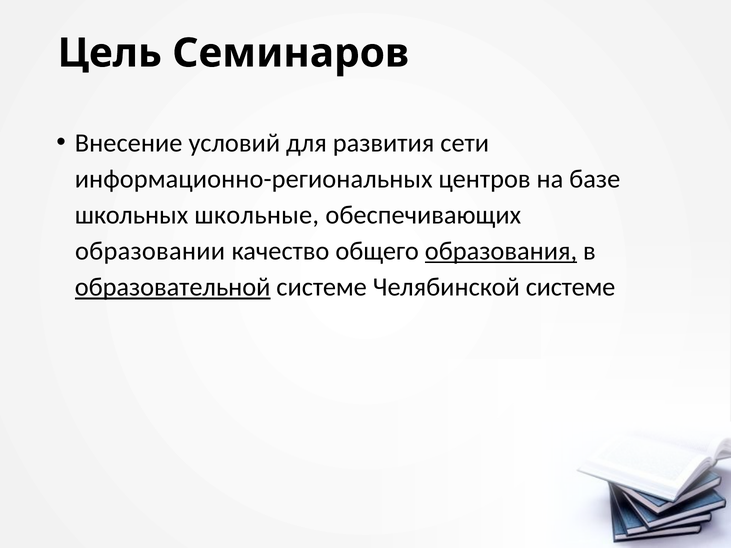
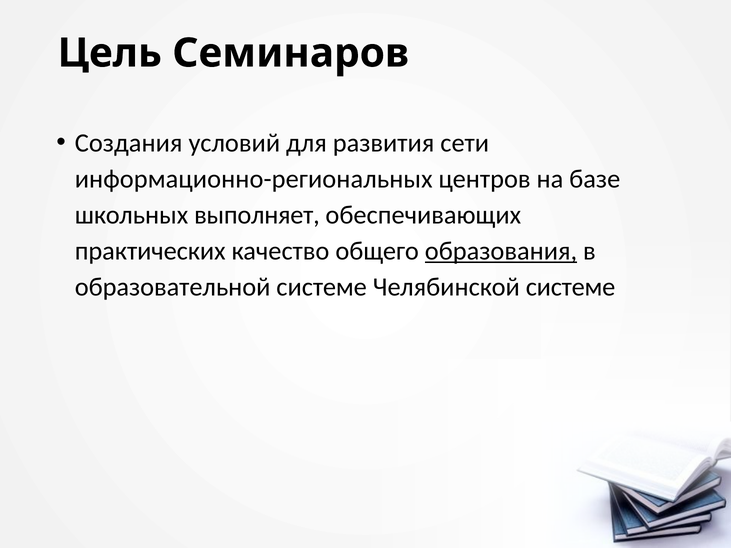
Внесение: Внесение -> Создания (129, 143)
школьные: школьные -> выполняет (257, 215)
образовании: образовании -> практических (150, 251)
образовательной underline: present -> none (173, 287)
